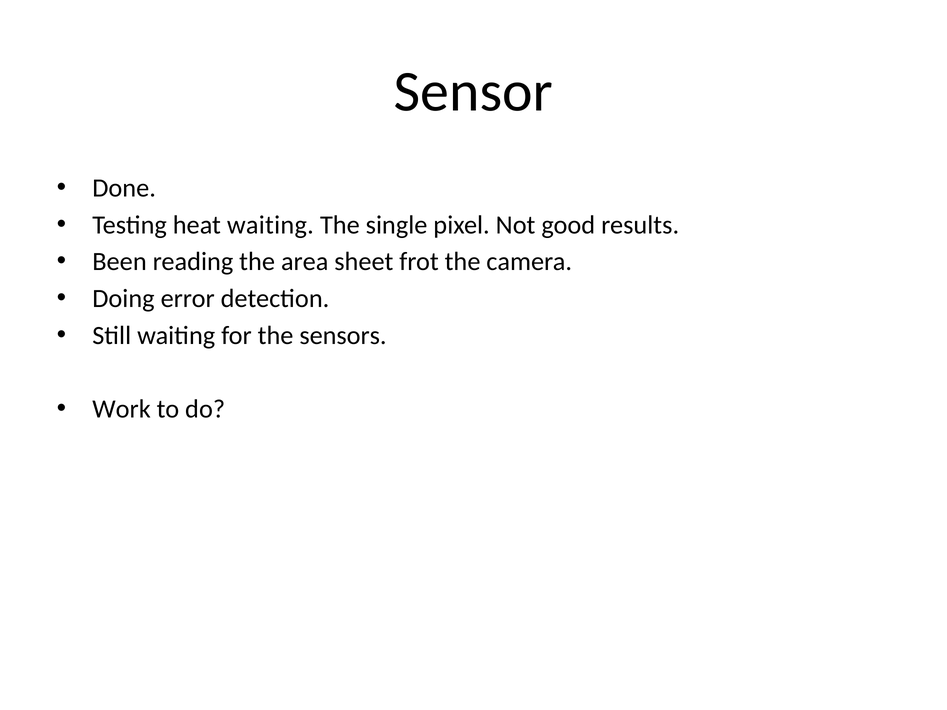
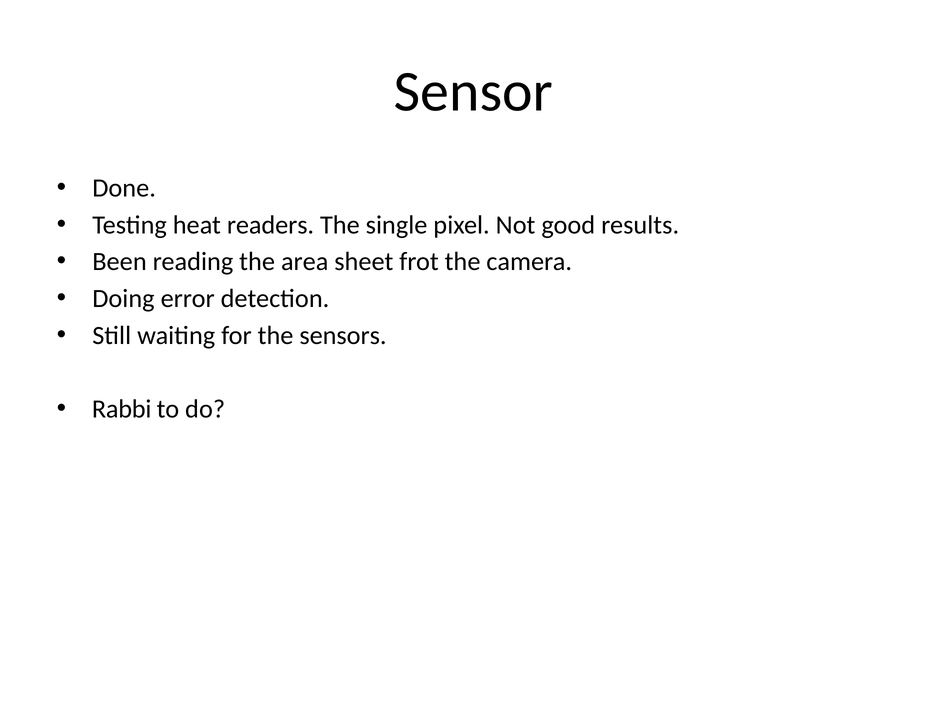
heat waiting: waiting -> readers (271, 225)
Work: Work -> Rabbi (122, 409)
